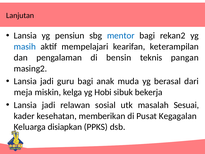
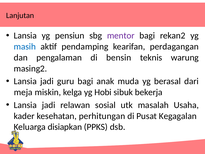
mentor colour: blue -> purple (121, 36)
mempelajari: mempelajari -> pendamping (85, 47)
keterampilan: keterampilan -> perdagangan (174, 47)
pangan: pangan -> warung (185, 57)
Sesuai: Sesuai -> Usaha (186, 105)
memberikan: memberikan -> perhitungan (102, 116)
